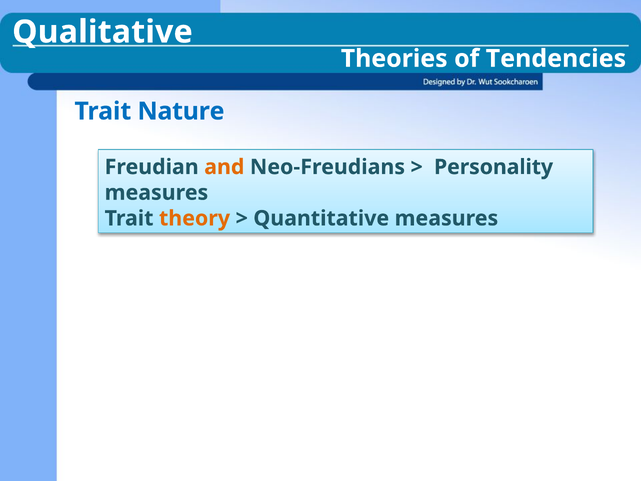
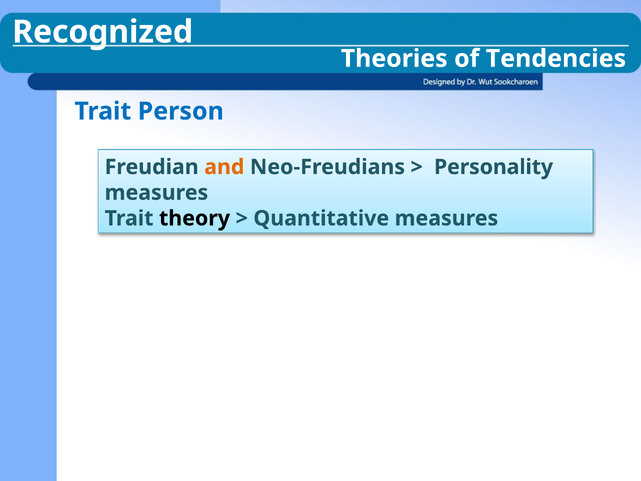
Qualitative: Qualitative -> Recognized (103, 32)
Nature: Nature -> Person (181, 111)
theory colour: orange -> black (195, 218)
